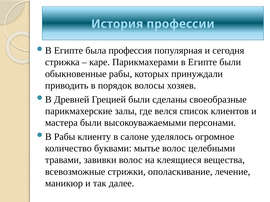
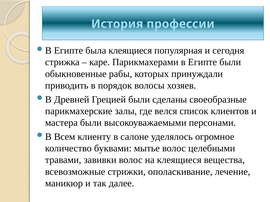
была профессия: профессия -> клеящиеся (130, 51)
Рабы: Рабы -> Всем (65, 137)
